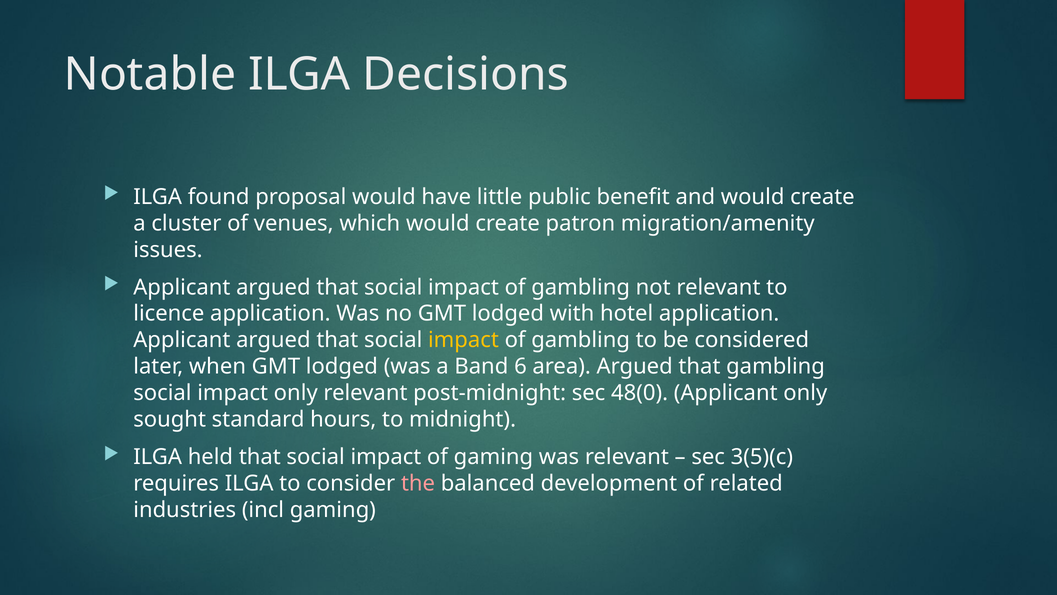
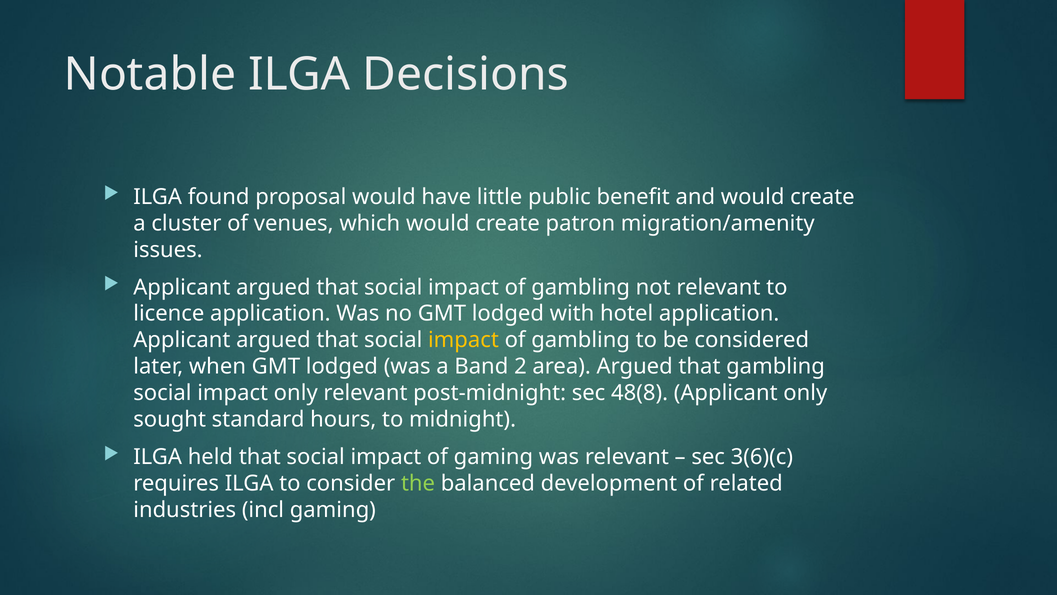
6: 6 -> 2 (520, 366)
48(0: 48(0 -> 48(8 (640, 393)
3(5)(c: 3(5)(c -> 3(6)(c (762, 457)
the colour: pink -> light green (418, 483)
